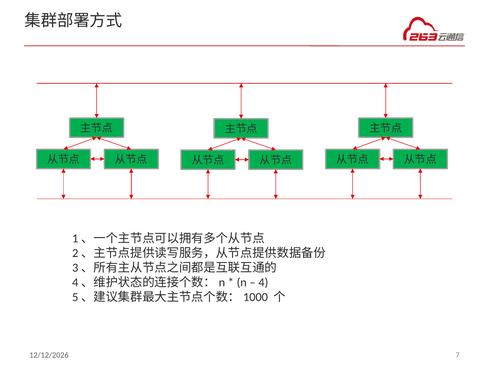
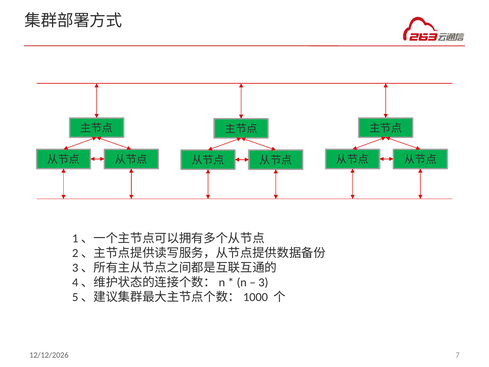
4: 4 -> 3 (263, 282)
